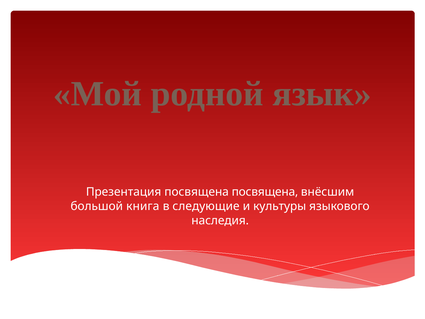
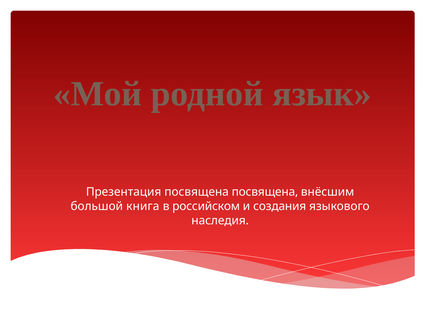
следующие: следующие -> российском (206, 206)
культуры: культуры -> создания (280, 206)
